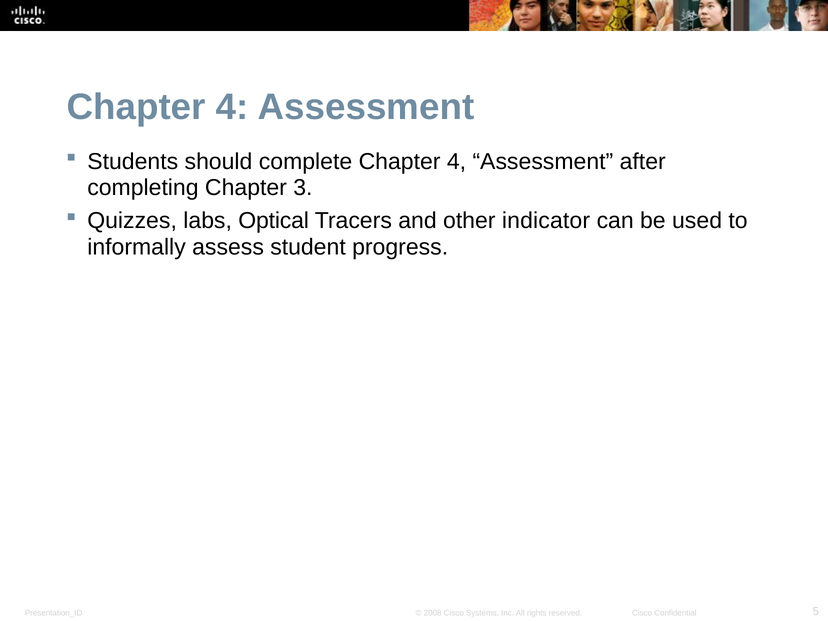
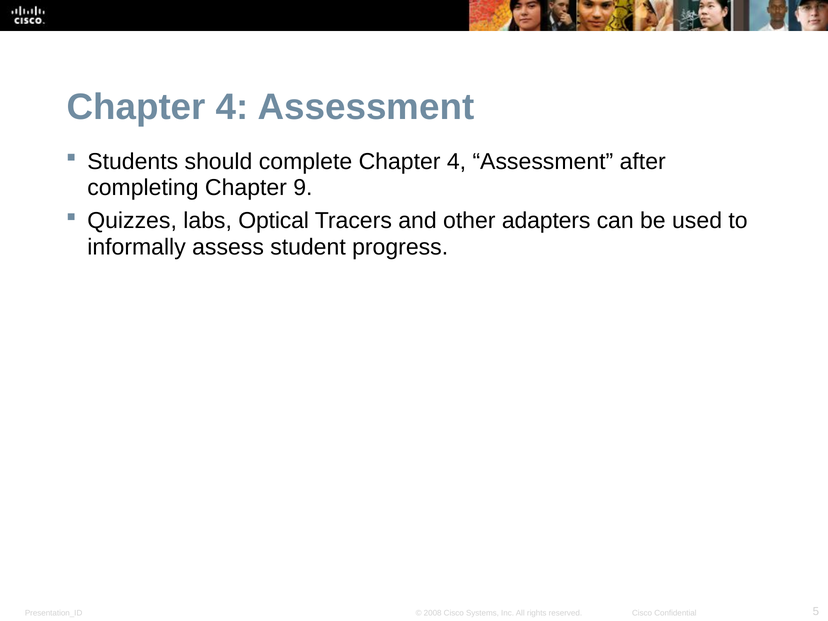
3: 3 -> 9 (303, 188)
indicator: indicator -> adapters (546, 221)
